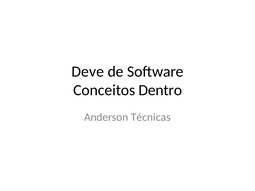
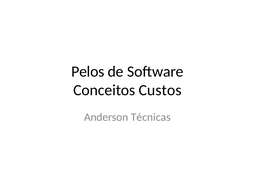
Deve: Deve -> Pelos (88, 72)
Dentro: Dentro -> Custos (160, 90)
